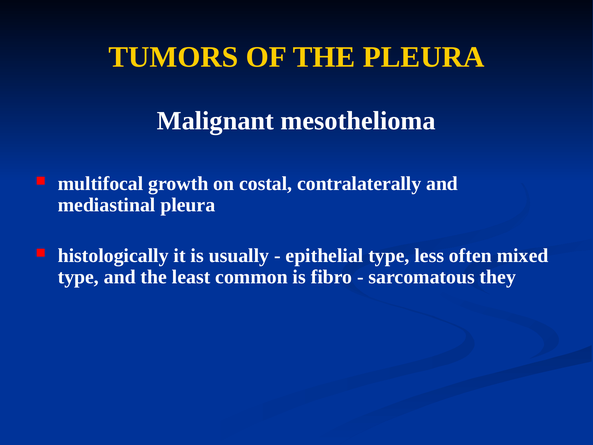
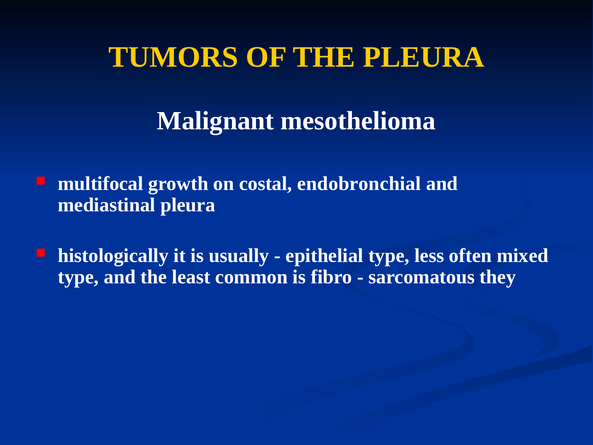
contralaterally: contralaterally -> endobronchial (359, 183)
